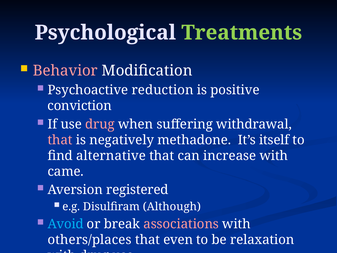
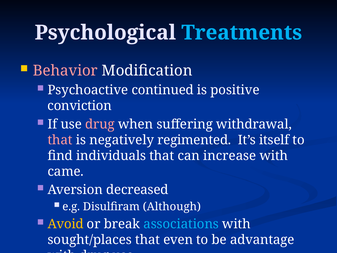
Treatments colour: light green -> light blue (242, 33)
reduction: reduction -> continued (163, 90)
methadone: methadone -> regimented (194, 140)
alternative: alternative -> individuals (111, 156)
registered: registered -> decreased (137, 190)
Avoid colour: light blue -> yellow (66, 224)
associations colour: pink -> light blue (181, 224)
others/places: others/places -> sought/places (90, 240)
relaxation: relaxation -> advantage (262, 240)
